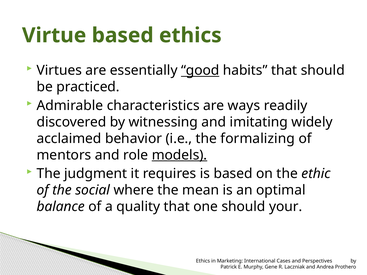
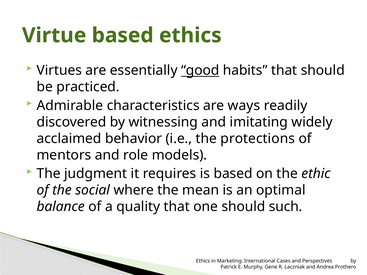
formalizing: formalizing -> protections (258, 139)
models underline: present -> none (179, 155)
your: your -> such (286, 207)
